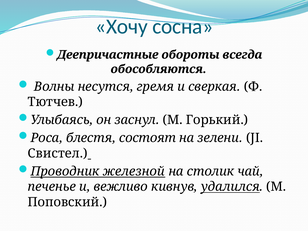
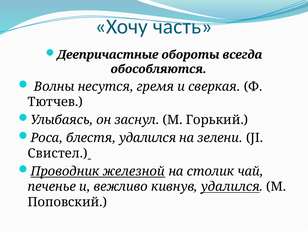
сосна: сосна -> часть (183, 27)
блестя состоят: состоят -> удалился (148, 138)
